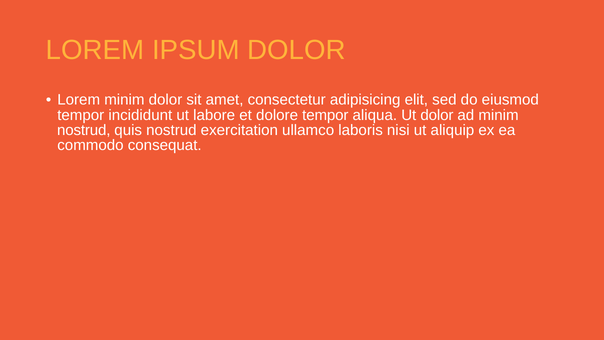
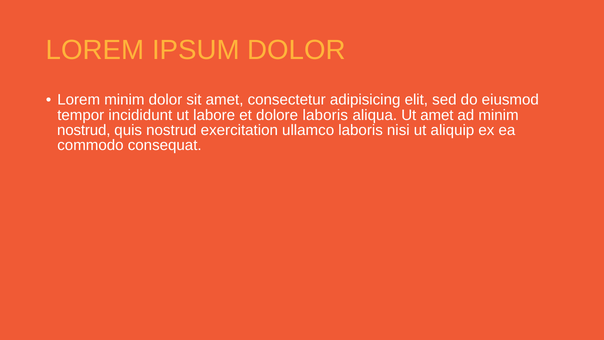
dolore tempor: tempor -> laboris (325, 115)
Ut dolor: dolor -> amet (437, 115)
